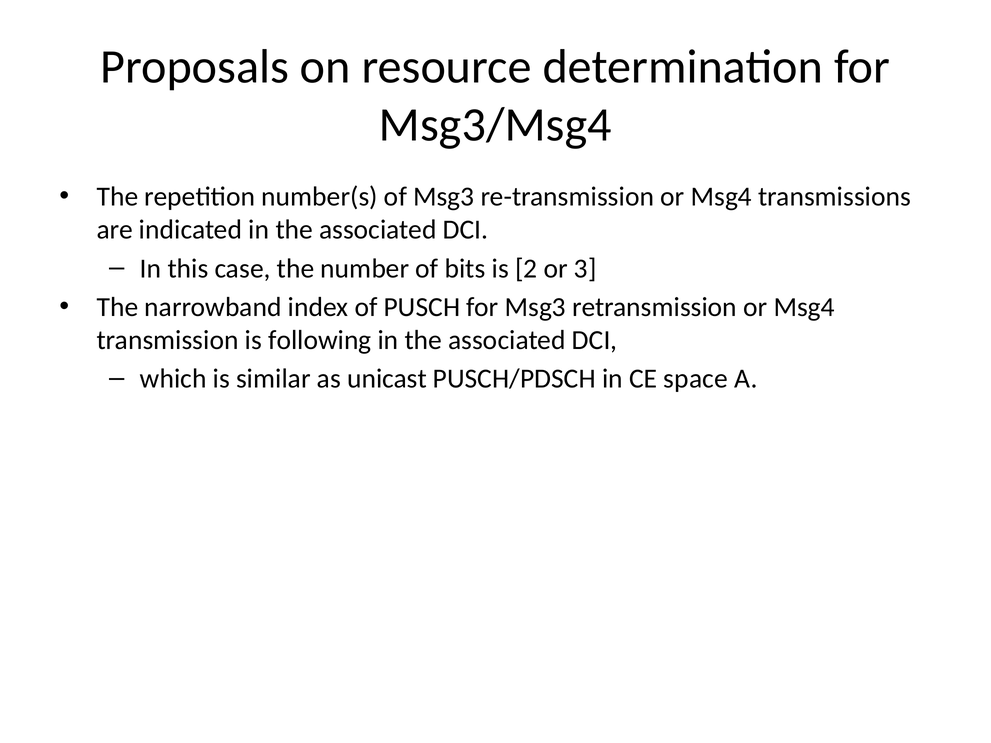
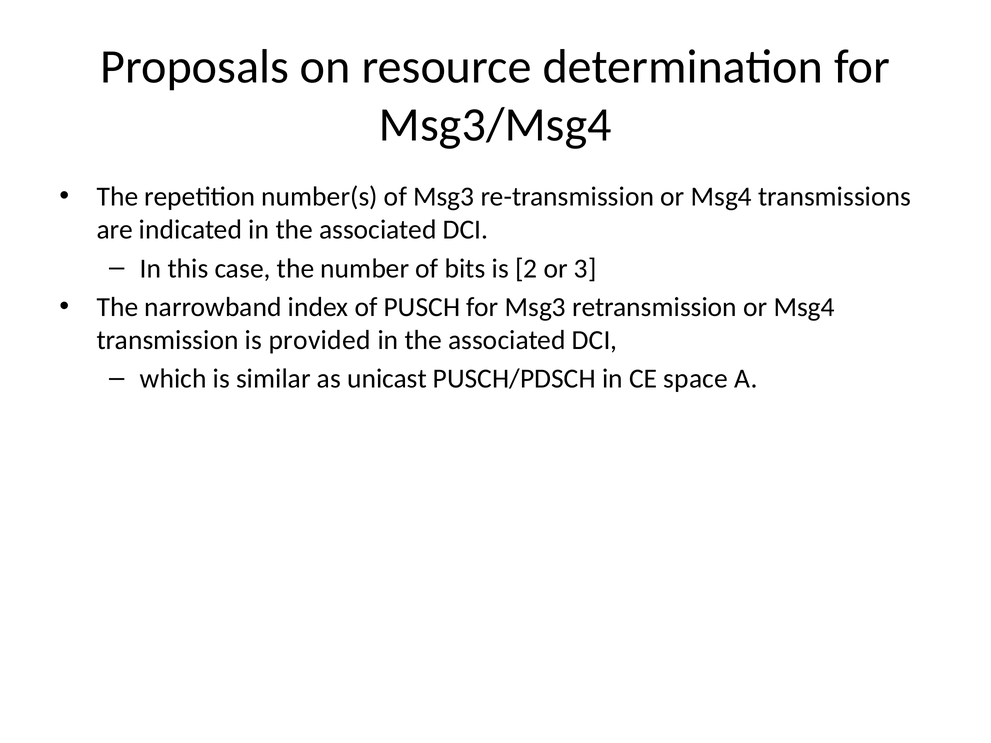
following: following -> provided (320, 340)
